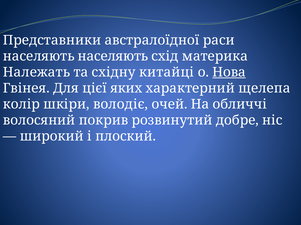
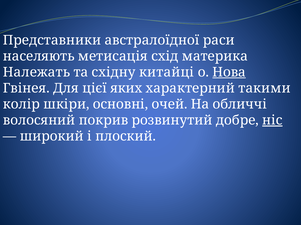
населяють населяють: населяють -> метисація (113, 56)
щелепа: щелепа -> такими (264, 89)
володіє: володіє -> основні (121, 105)
ніс underline: none -> present (272, 121)
